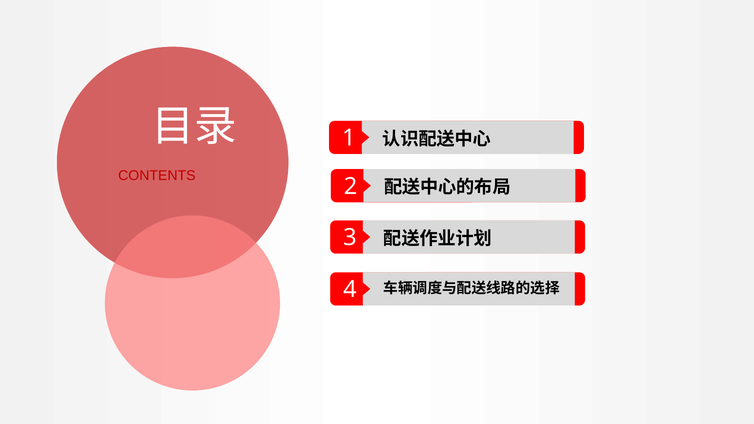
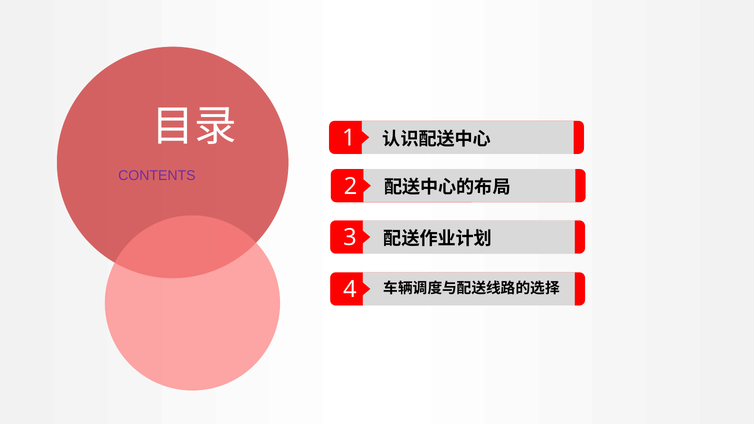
CONTENTS colour: red -> purple (157, 176)
